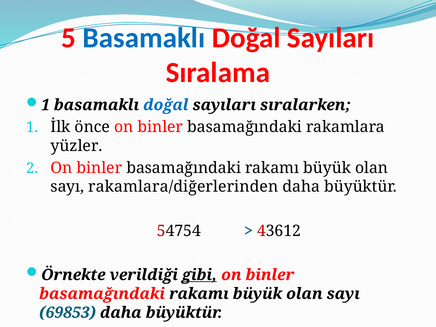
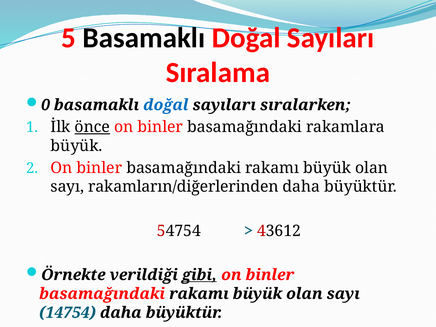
Basamaklı colour: blue -> black (144, 38)
1: 1 -> 0 (45, 105)
önce underline: none -> present (92, 127)
yüzler: yüzler -> büyük (77, 146)
rakamlara/diğerlerinden: rakamlara/diğerlerinden -> rakamların/diğerlerinden (183, 187)
69853: 69853 -> 14754 (67, 313)
